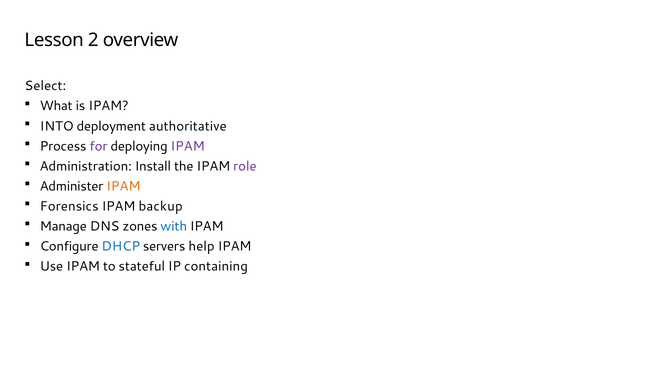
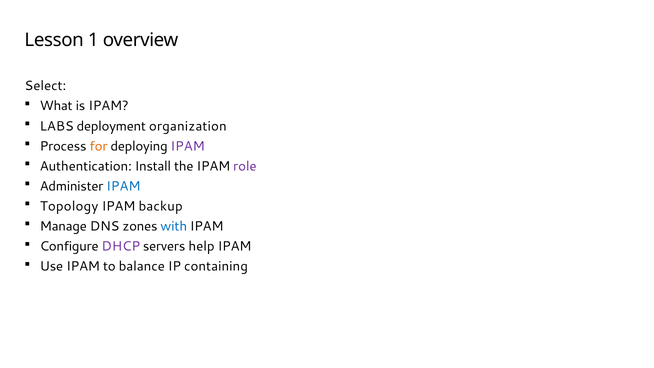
2: 2 -> 1 (93, 40)
INTO: INTO -> LABS (57, 126)
authoritative: authoritative -> organization (188, 126)
for colour: purple -> orange (99, 146)
Administration: Administration -> Authentication (86, 166)
IPAM colour: orange -> blue (123, 186)
Forensics: Forensics -> Topology (69, 206)
DHCP colour: blue -> purple (121, 246)
stateful: stateful -> balance (142, 266)
